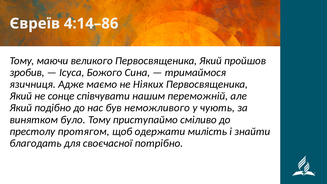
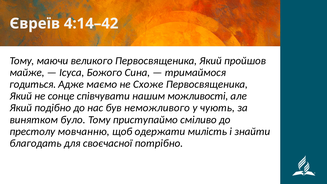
4:14–86: 4:14–86 -> 4:14–42 (91, 24)
зробив: зробив -> майже (27, 73)
язичниця: язичниця -> годиться (33, 84)
Ніяких: Ніяких -> Схоже (148, 84)
переможній: переможній -> можливості (198, 96)
протягом: протягом -> мовчанню (84, 131)
